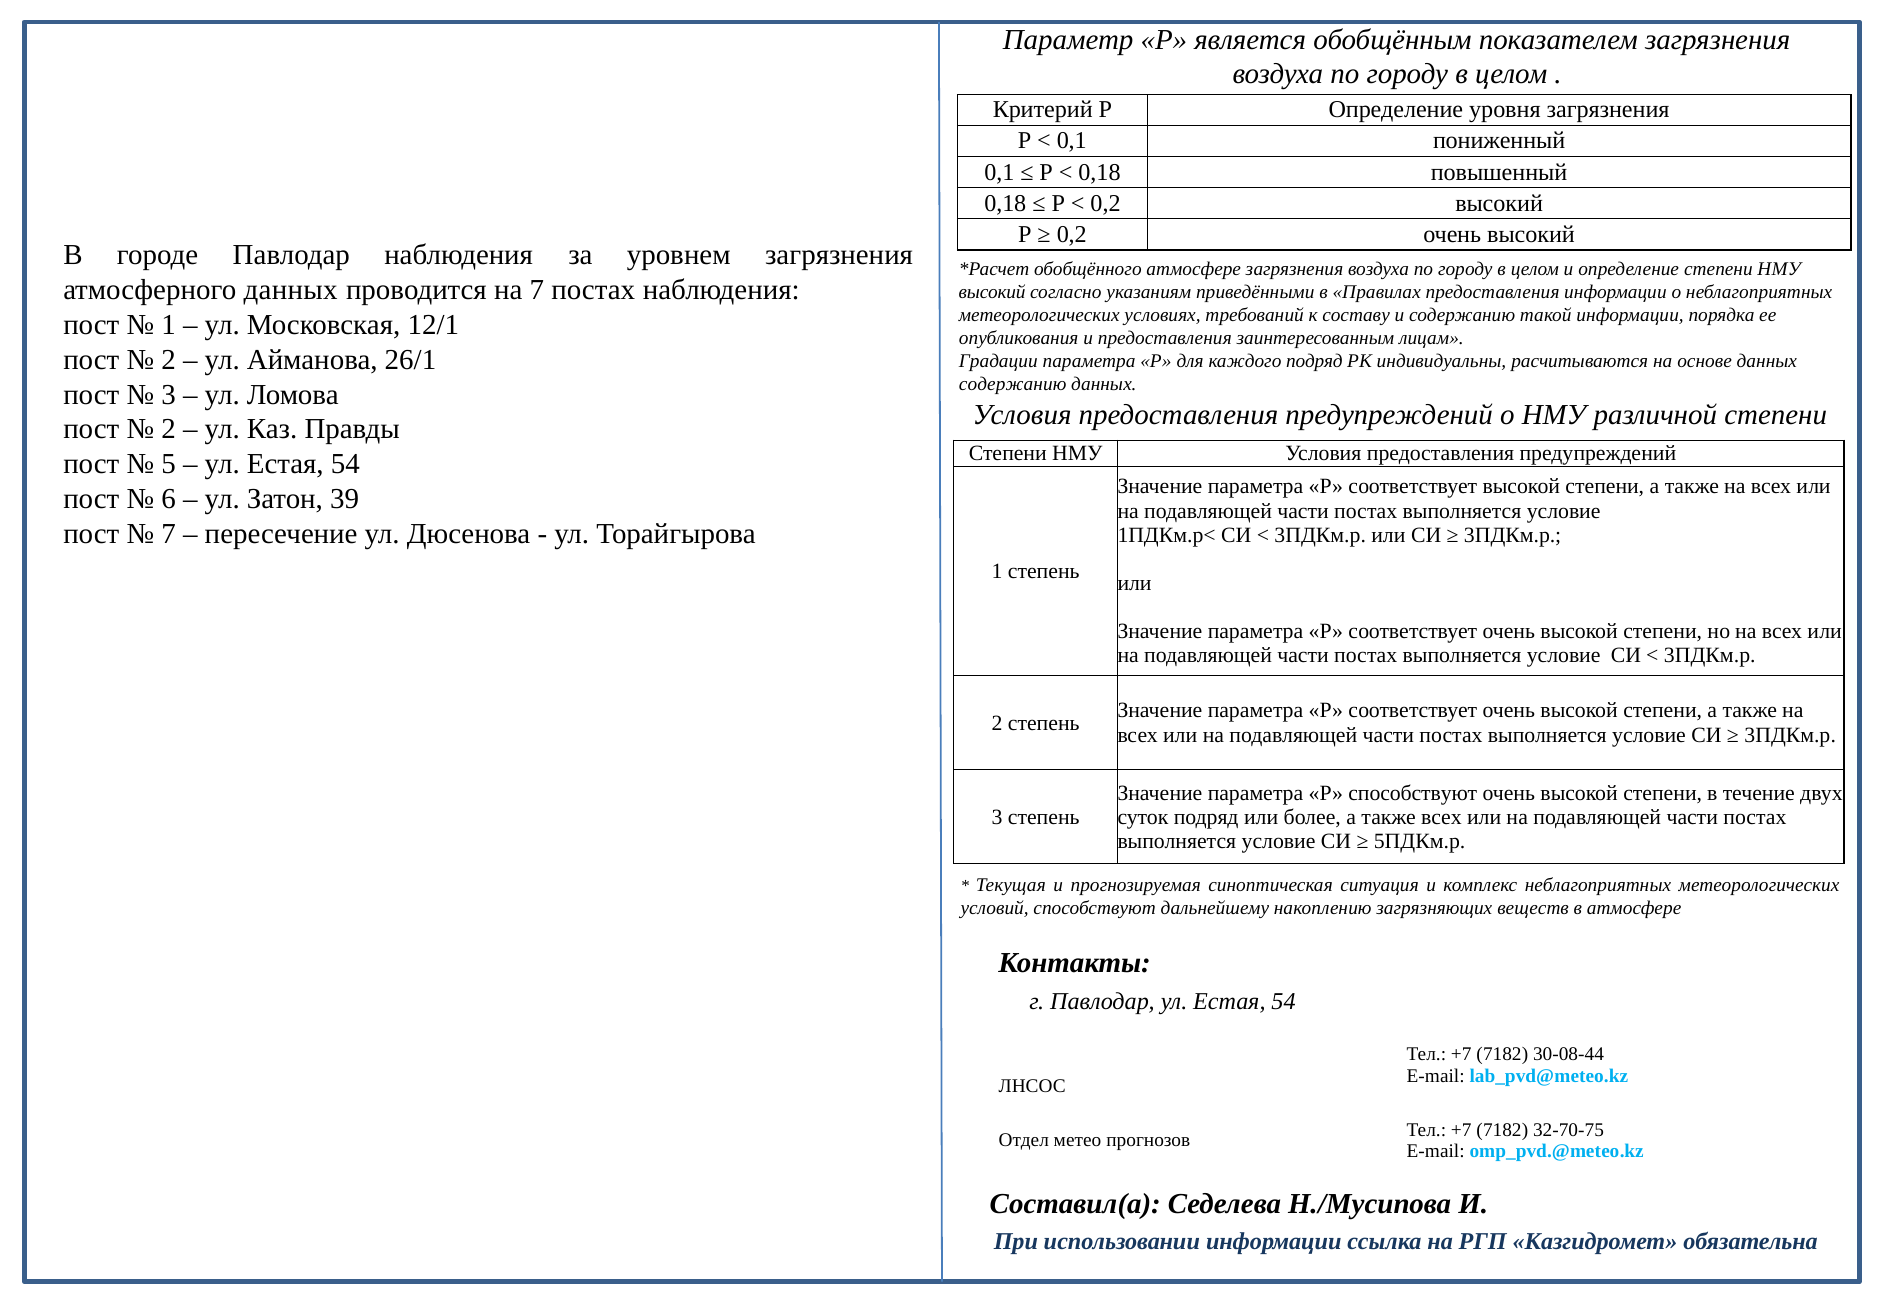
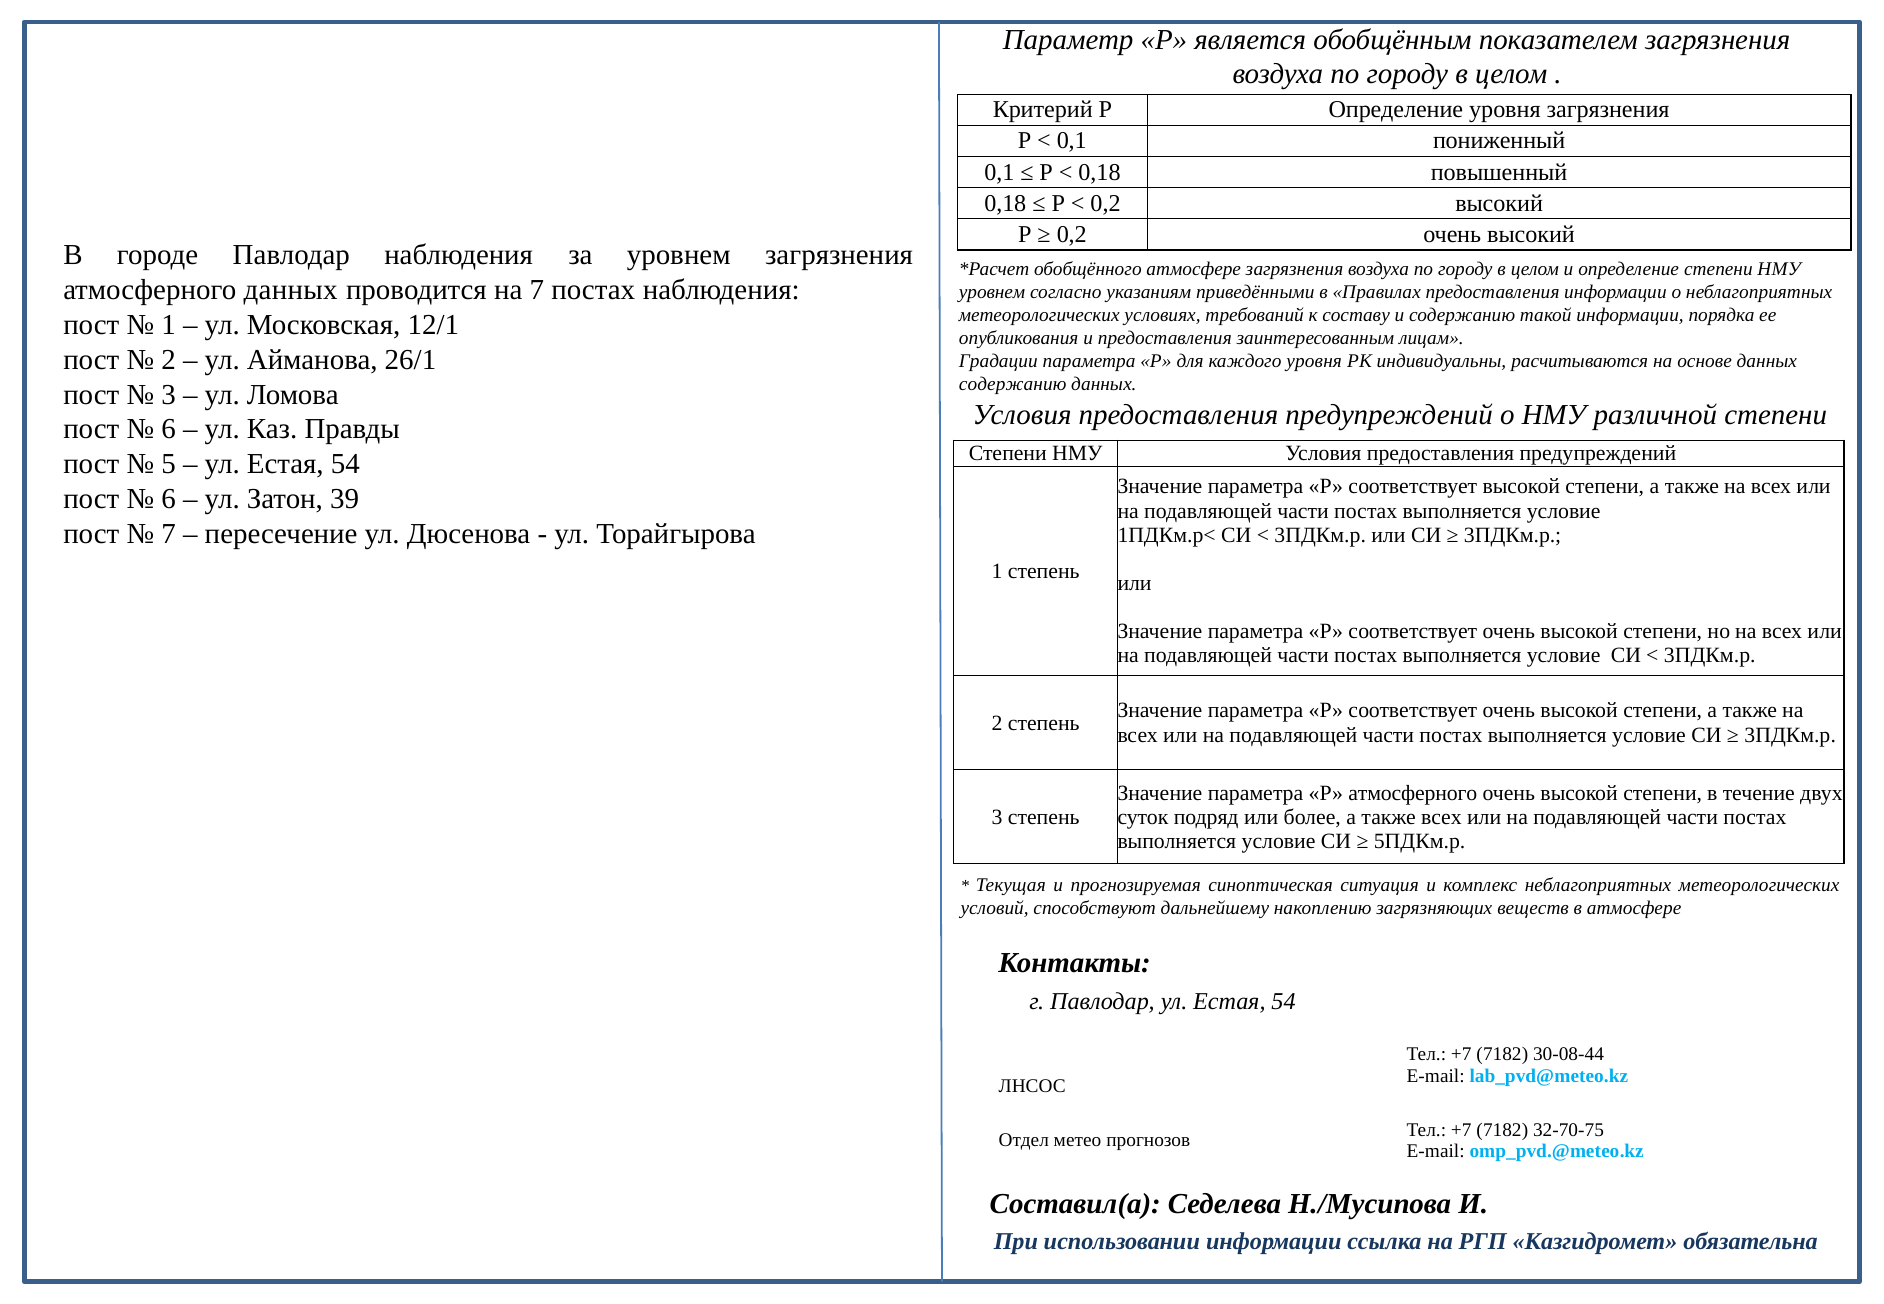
высокий: высокий -> уровнем (992, 292)
каждого подряд: подряд -> уровня (1314, 362)
2: 2 -> 6 (169, 429)
Р способствуют: способствуют -> атмосферного (1413, 793)
